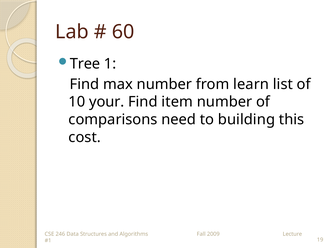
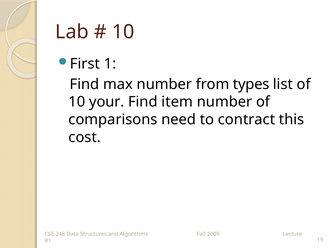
60: 60 -> 10 (123, 32)
Tree: Tree -> First (85, 64)
learn: learn -> types (251, 84)
building: building -> contract (246, 120)
